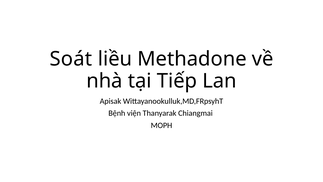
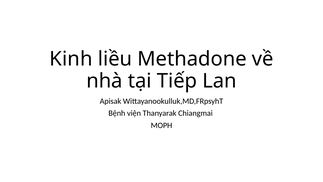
Soát: Soát -> Kinh (71, 59)
